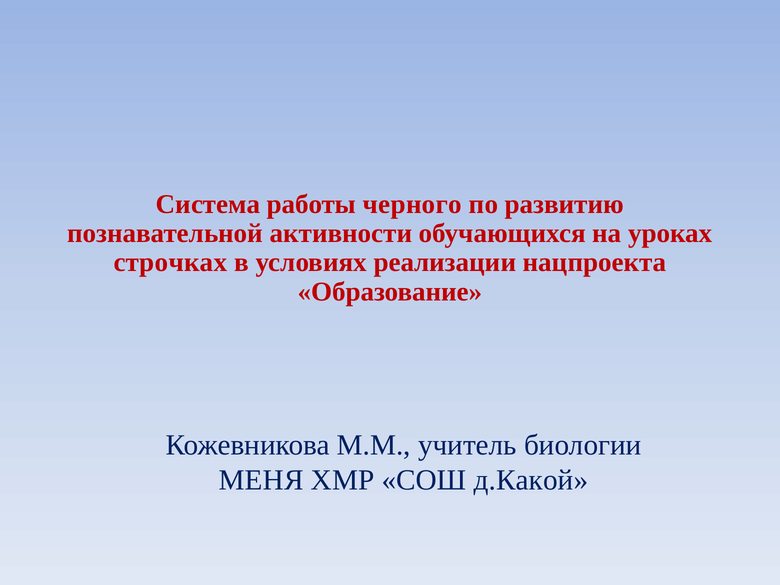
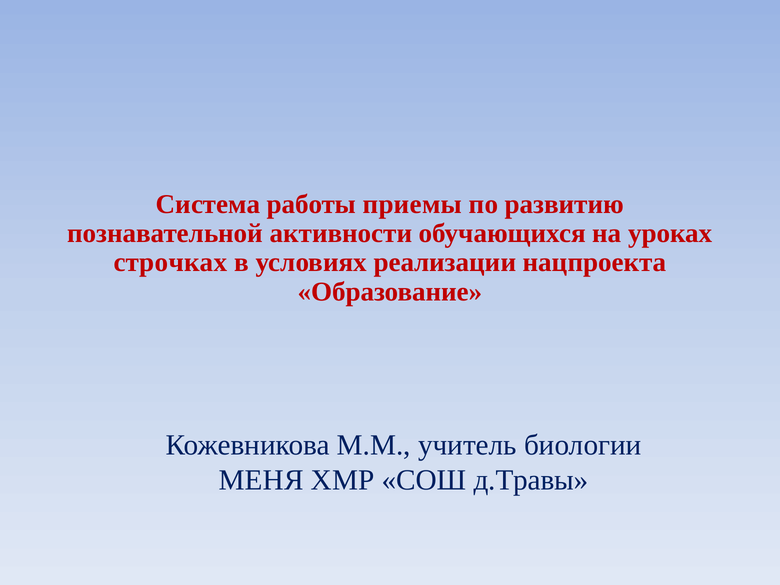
черного: черного -> приемы (412, 204)
д.Какой: д.Какой -> д.Травы (531, 480)
